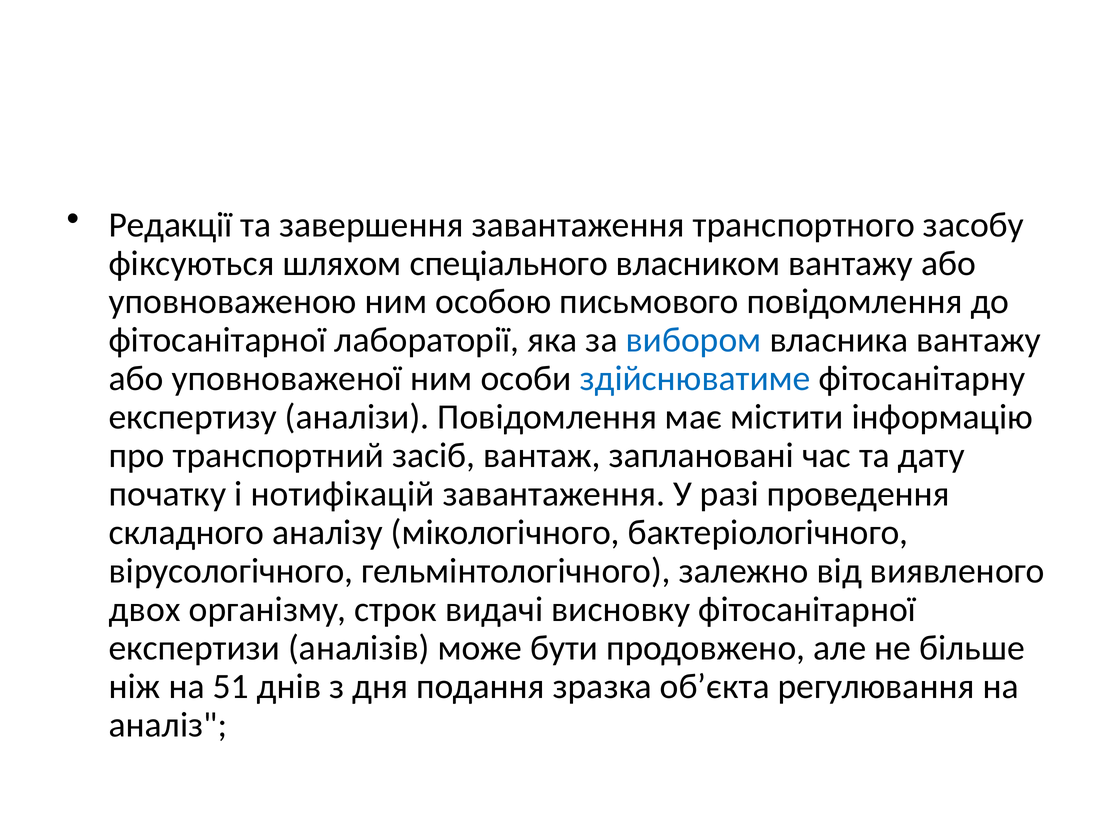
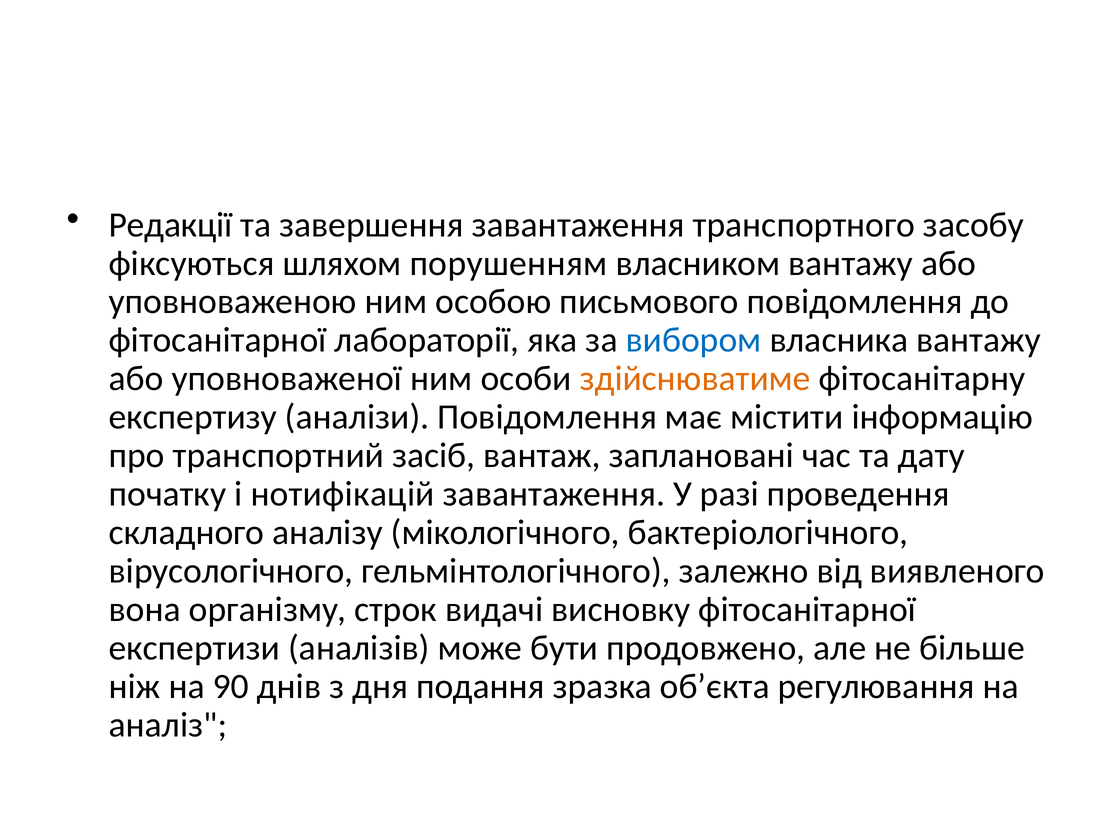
спеціального: спеціального -> порушенням (509, 263)
здійснюватиме colour: blue -> orange (695, 379)
двох: двох -> вона (145, 610)
51: 51 -> 90 (231, 687)
